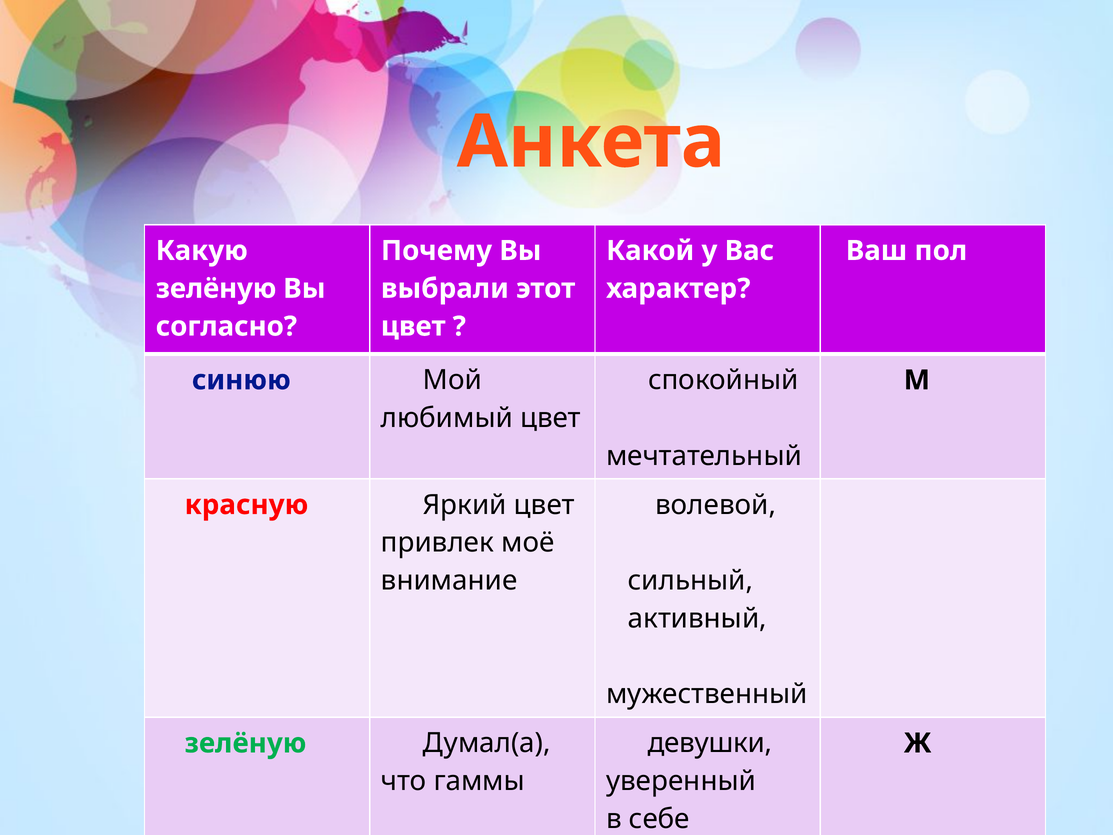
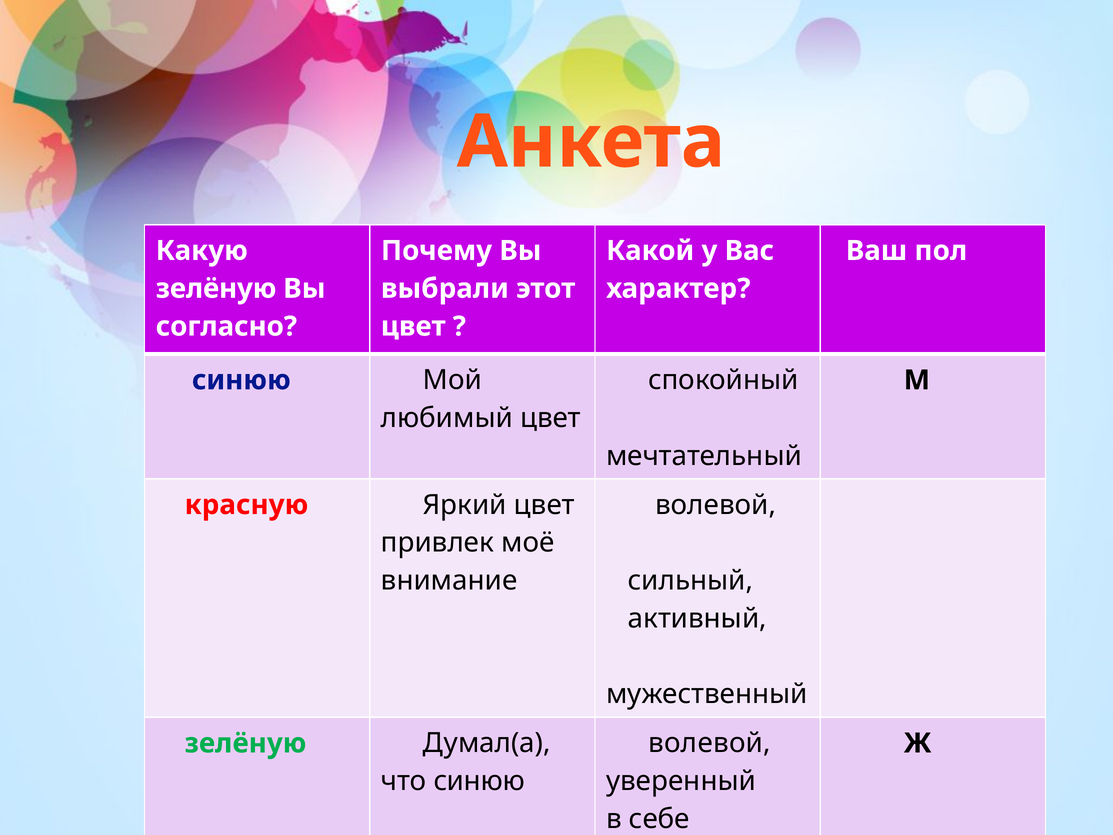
девушки: девушки -> волевой (710, 743)
что гаммы: гаммы -> синюю (479, 781)
